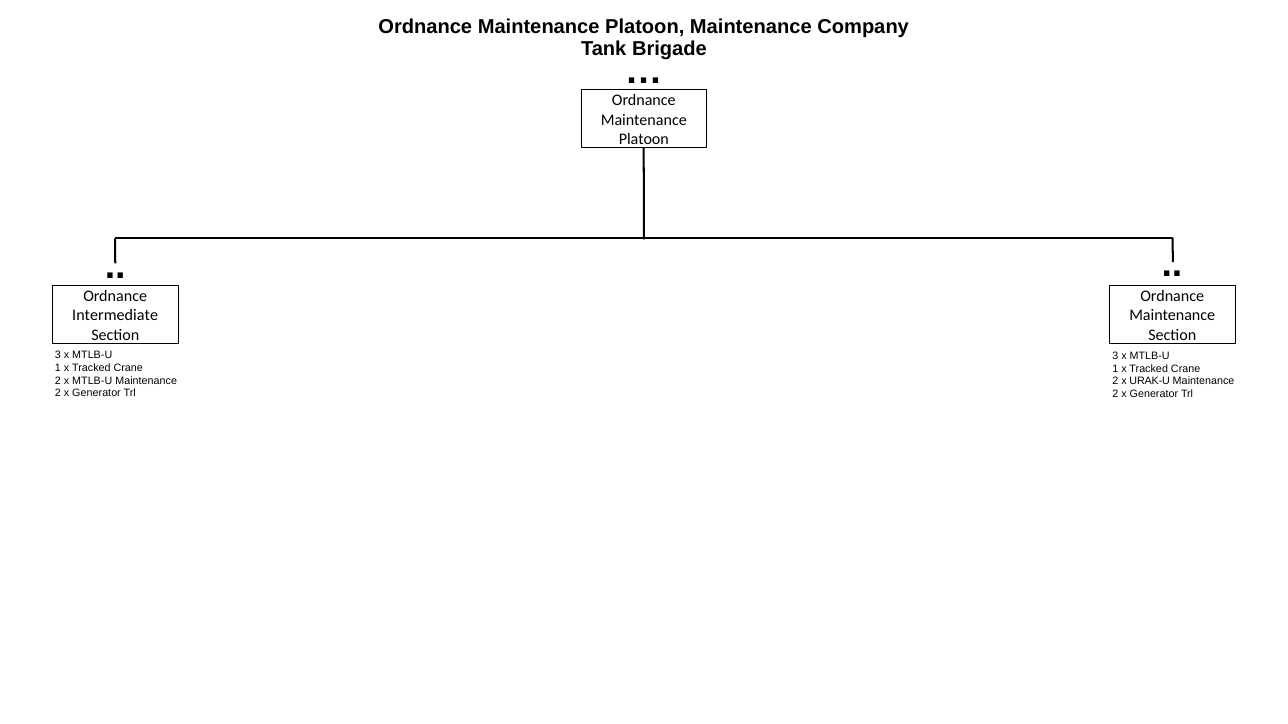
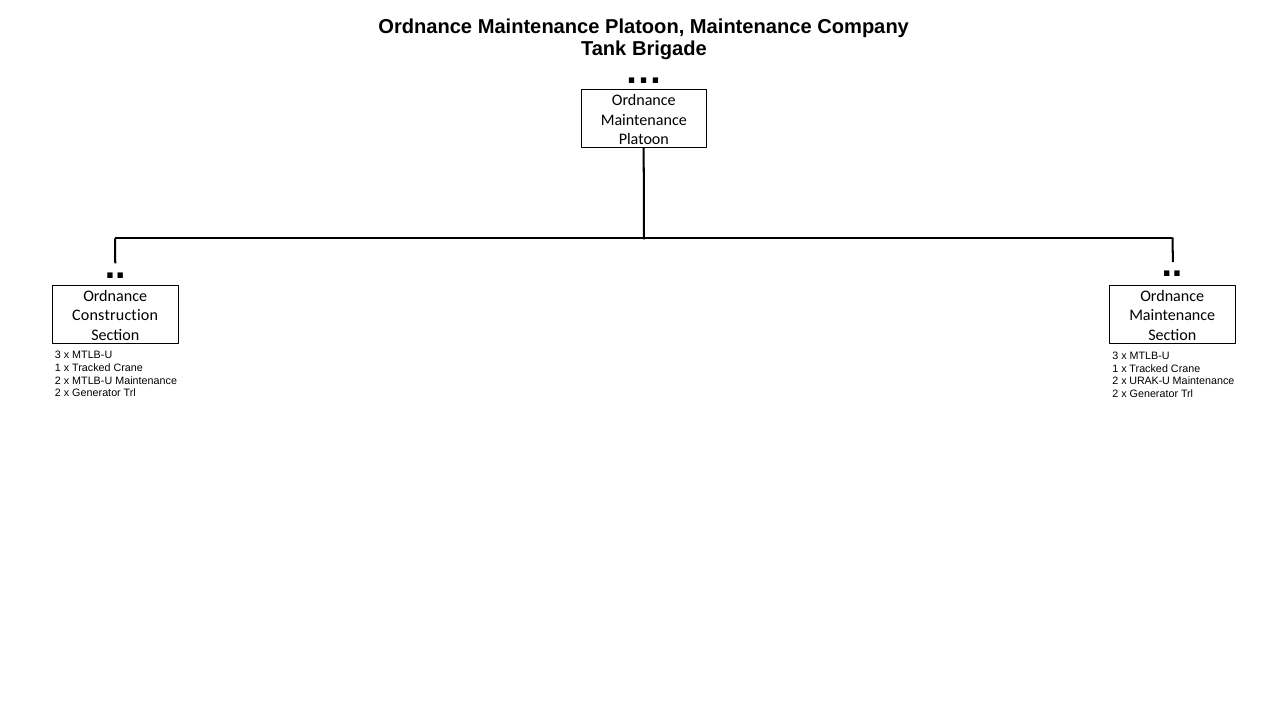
Intermediate: Intermediate -> Construction (115, 316)
